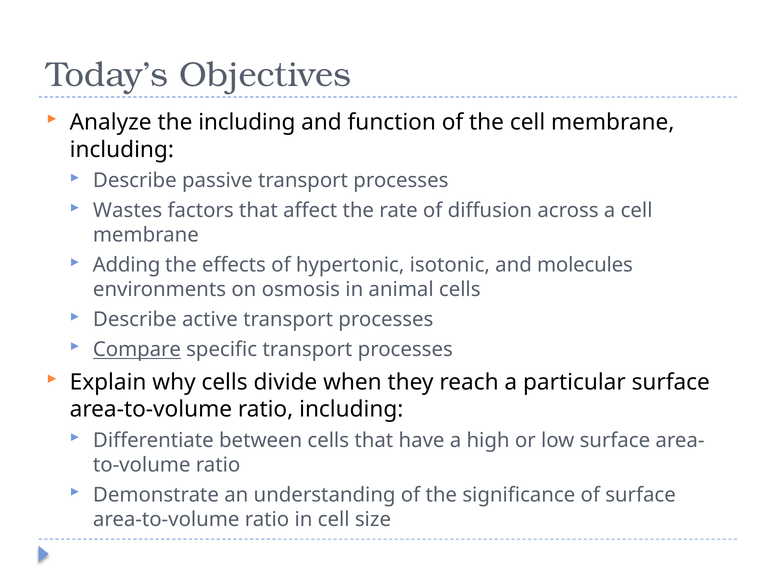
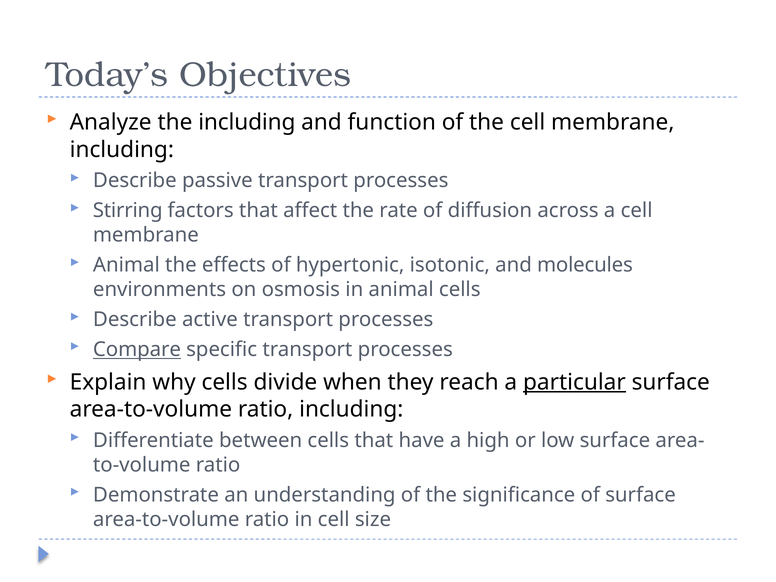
Wastes: Wastes -> Stirring (128, 211)
Adding: Adding -> Animal (126, 265)
particular underline: none -> present (574, 382)
